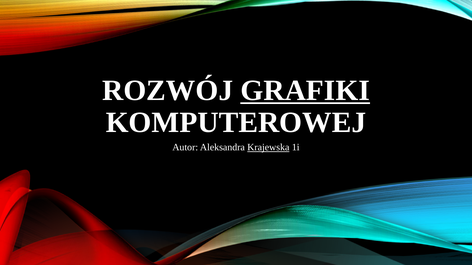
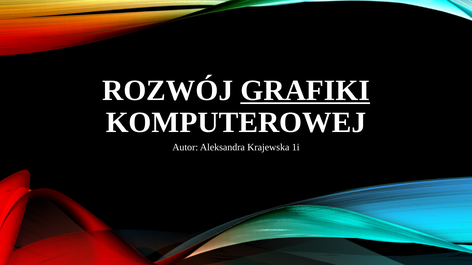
Krajewska underline: present -> none (268, 148)
